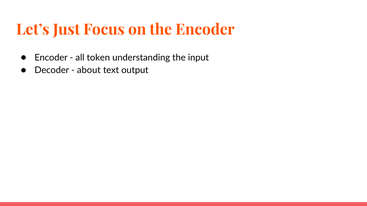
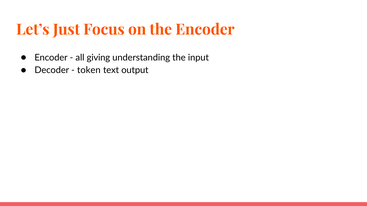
token: token -> giving (98, 58)
about: about -> token (89, 70)
